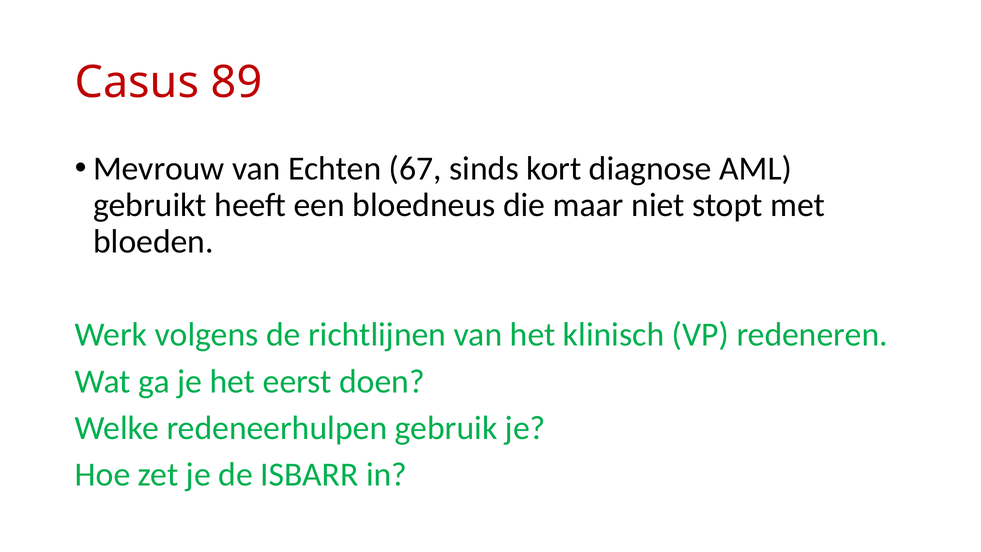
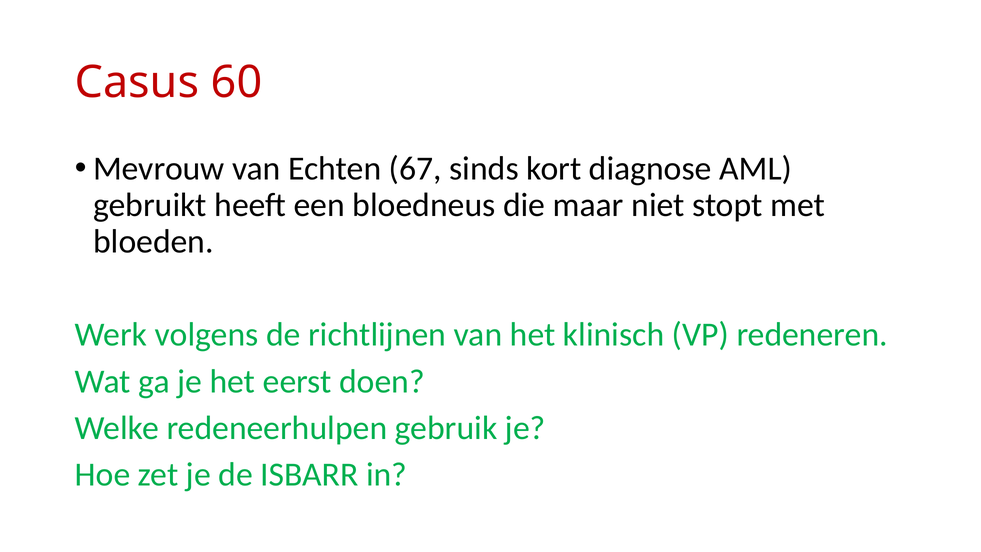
89: 89 -> 60 (237, 82)
